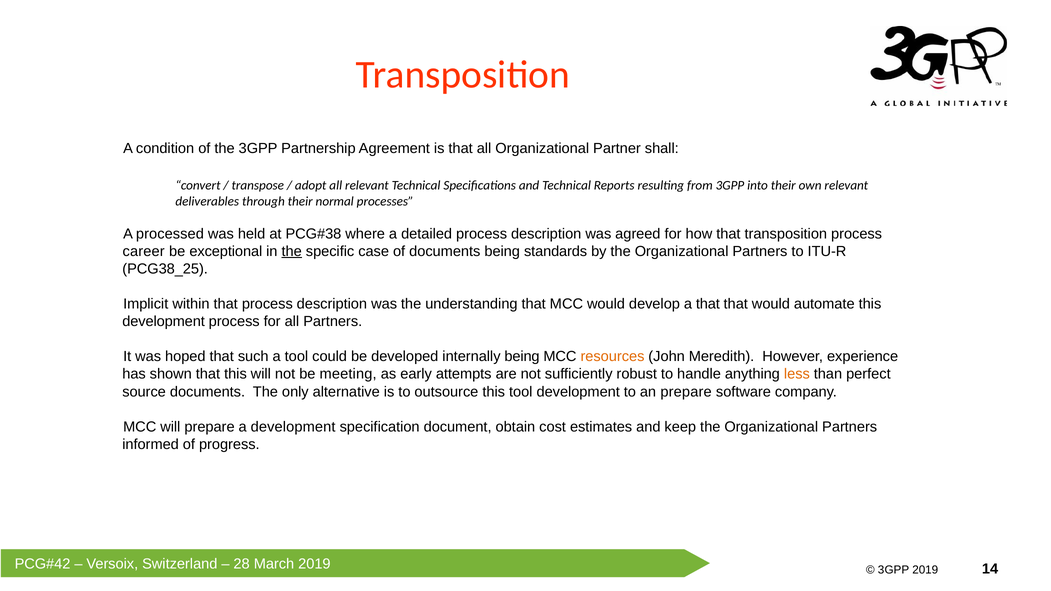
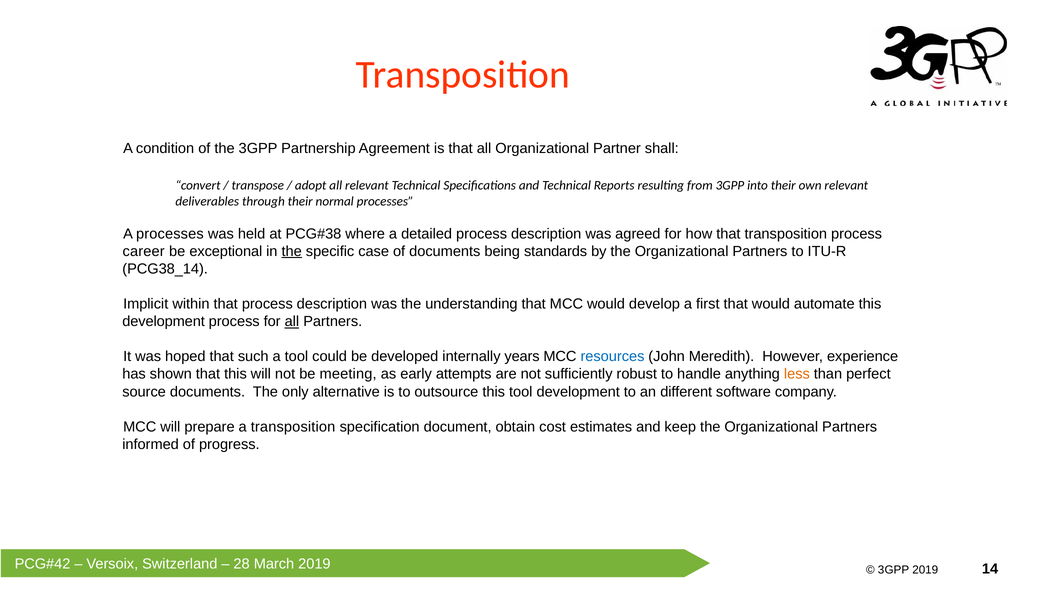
A processed: processed -> processes (170, 234)
PCG38_25: PCG38_25 -> PCG38_14 (165, 269)
a that: that -> first (708, 304)
all underline: none -> present (292, 322)
internally being: being -> years (522, 357)
resources colour: orange -> blue (612, 357)
an prepare: prepare -> different (686, 392)
a development: development -> transposition (293, 427)
